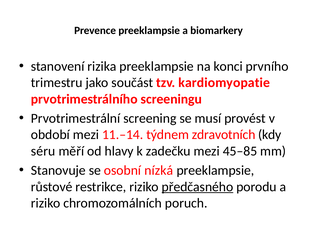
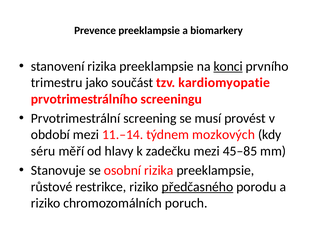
konci underline: none -> present (228, 66)
zdravotních: zdravotních -> mozkových (223, 135)
osobní nízká: nízká -> rizika (159, 170)
